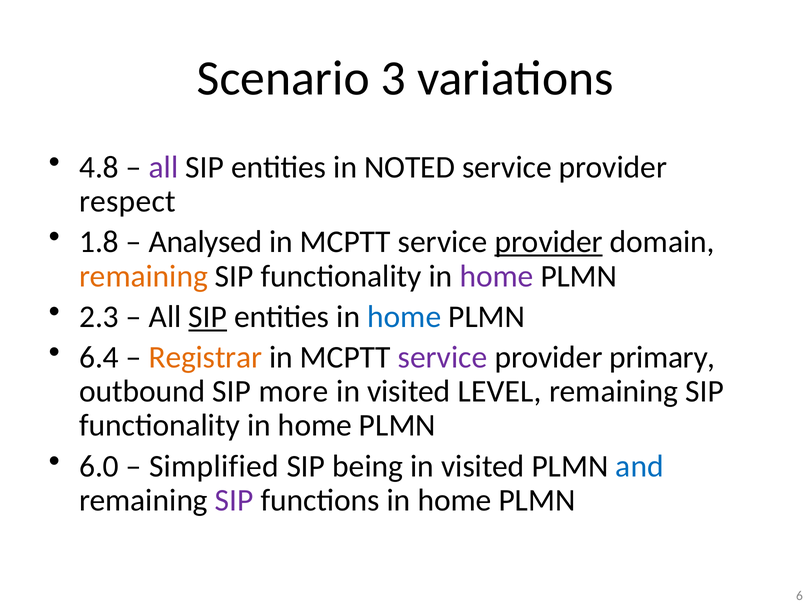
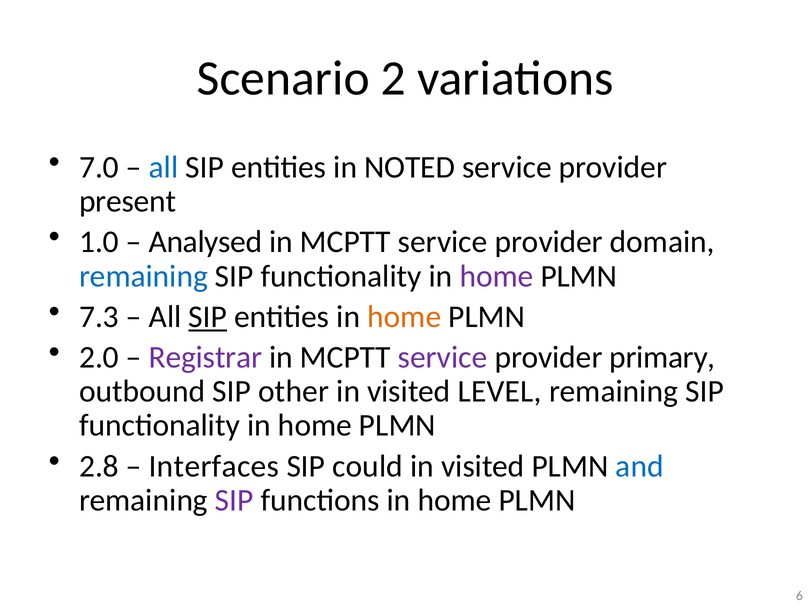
3: 3 -> 2 (393, 79)
4.8: 4.8 -> 7.0 (99, 167)
all colour: purple -> blue (164, 167)
respect: respect -> present (128, 201)
1.8: 1.8 -> 1.0 (99, 242)
provider underline: present -> none (549, 242)
remaining colour: orange -> blue (143, 276)
2.3: 2.3 -> 7.3 (99, 316)
home colour: blue -> orange (404, 316)
6.4: 6.4 -> 2.0 (99, 357)
Registrar colour: orange -> purple (205, 357)
more: more -> other (294, 391)
6.0: 6.0 -> 2.8 (99, 466)
Simplified: Simplified -> Interfaces (214, 466)
being: being -> could (368, 466)
